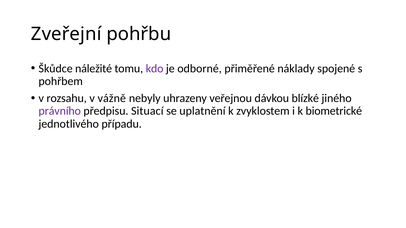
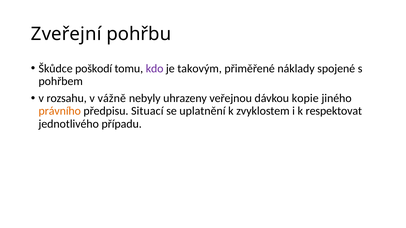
náležité: náležité -> poškodí (94, 69)
odborné: odborné -> takovým (200, 69)
blízké: blízké -> kopie (305, 98)
právního colour: purple -> orange (60, 111)
biometrické: biometrické -> respektovat (334, 111)
